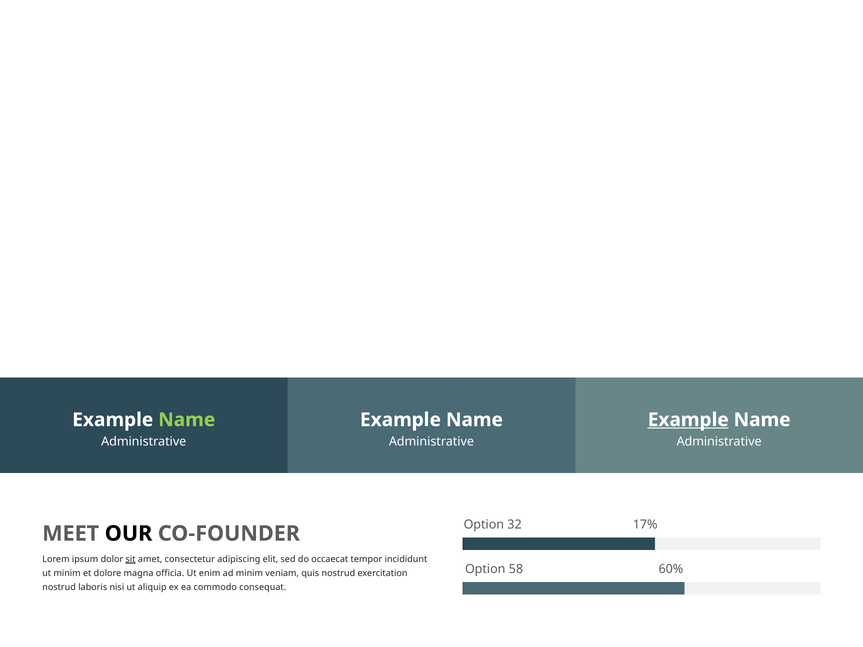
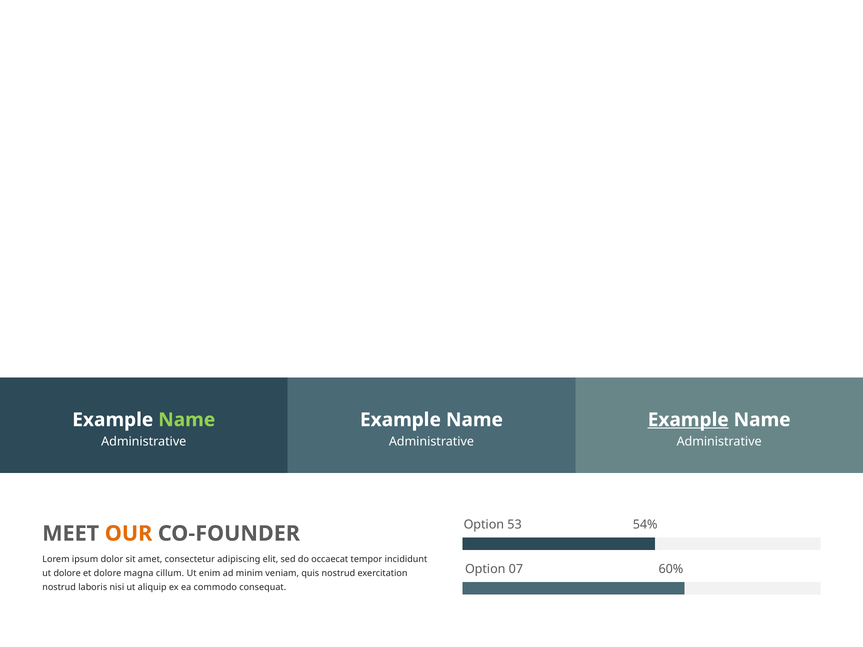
32: 32 -> 53 (515, 525)
17%: 17% -> 54% (645, 525)
OUR colour: black -> orange (129, 534)
sit underline: present -> none (131, 559)
58: 58 -> 07 (516, 569)
ut minim: minim -> dolore (67, 573)
officia: officia -> cillum (170, 573)
